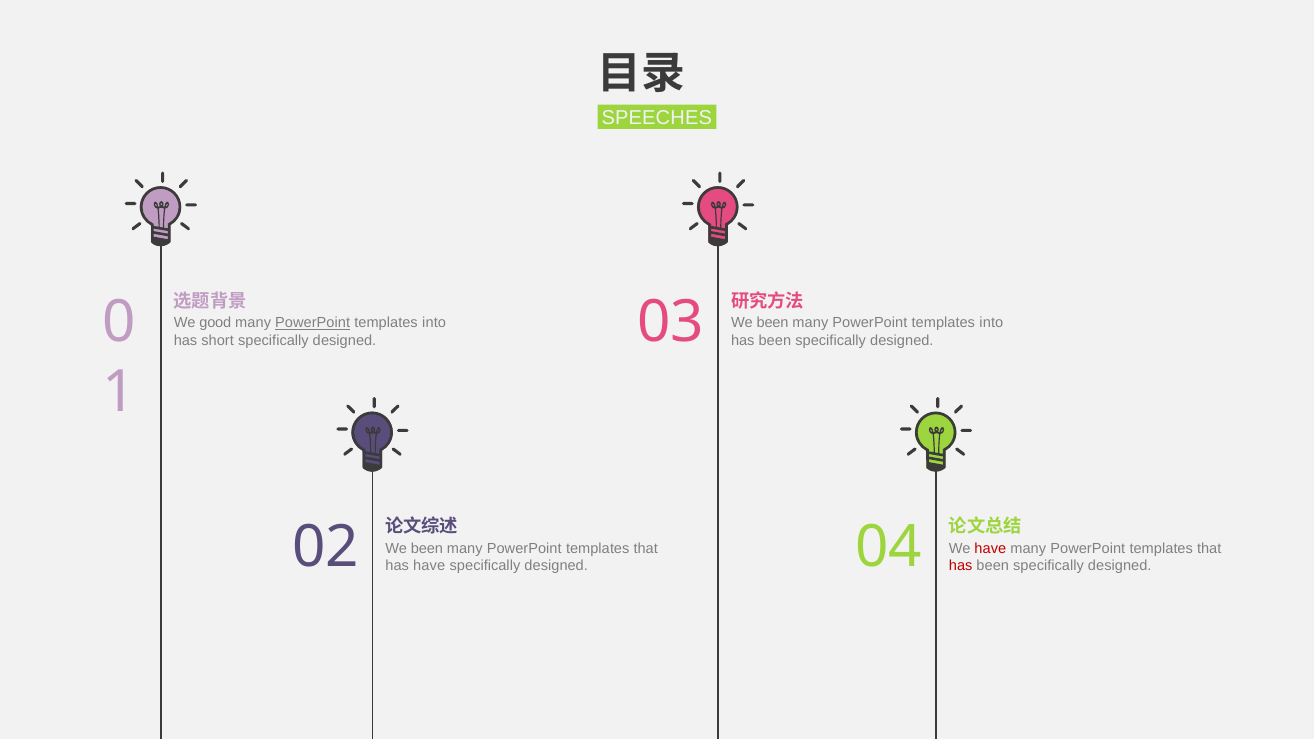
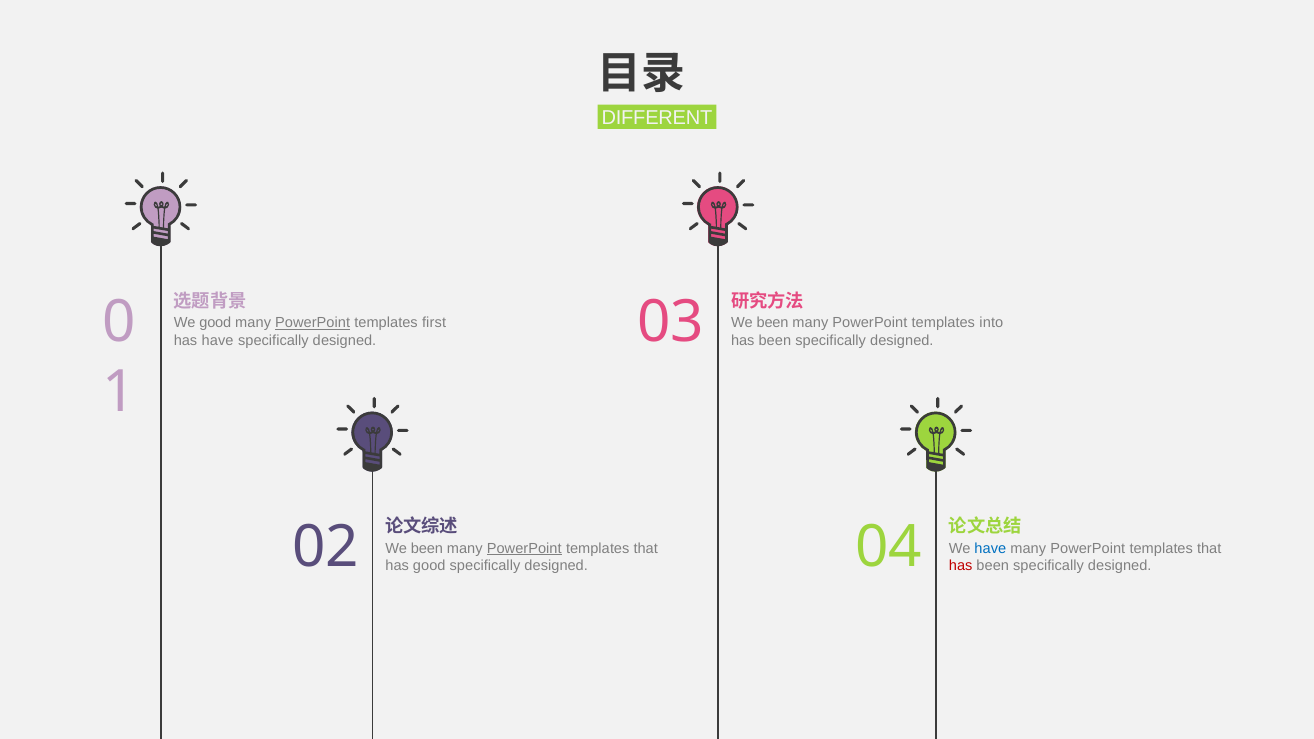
SPEECHES: SPEECHES -> DIFFERENT (657, 118)
into: into -> first (434, 323)
has short: short -> have (218, 340)
PowerPoint underline: none -> present (524, 548)
have colour: red -> blue (990, 548)
has have: have -> good (429, 566)
